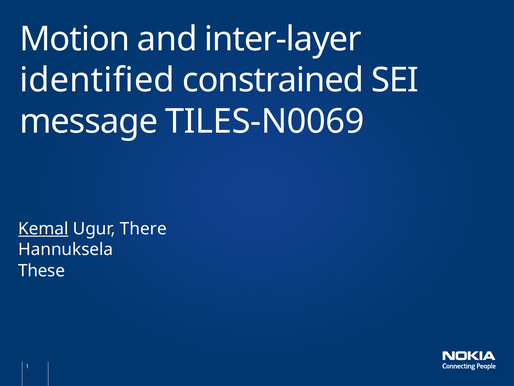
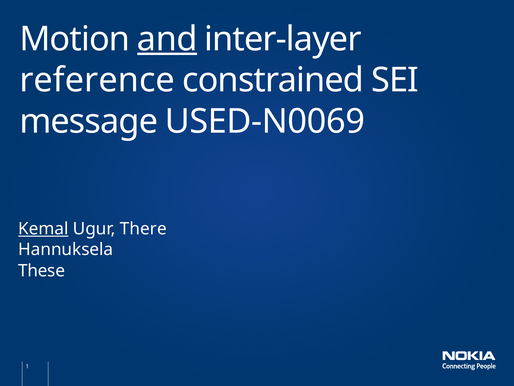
and underline: none -> present (167, 39)
identified: identified -> reference (97, 80)
TILES-N0069: TILES-N0069 -> USED-N0069 (265, 121)
